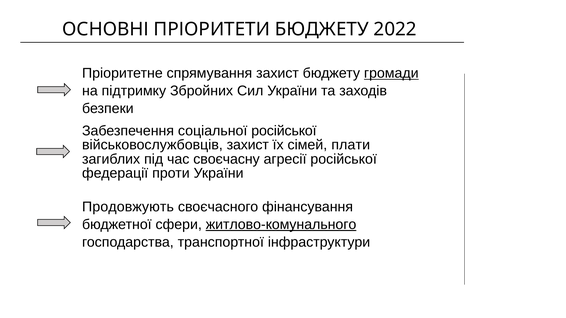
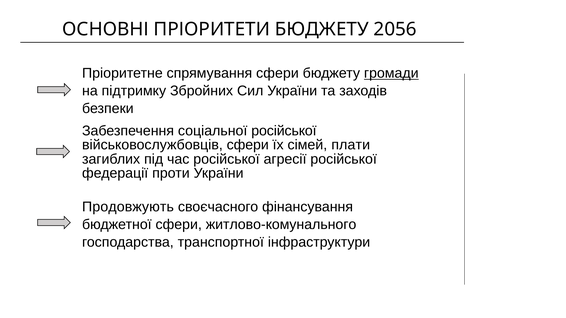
2022: 2022 -> 2056 (395, 29)
спрямування захист: захист -> сфери (277, 73)
військовослужбовців захист: захист -> сфери (248, 145)
час своєчасну: своєчасну -> російської (226, 159)
житлово-комунального underline: present -> none (281, 225)
